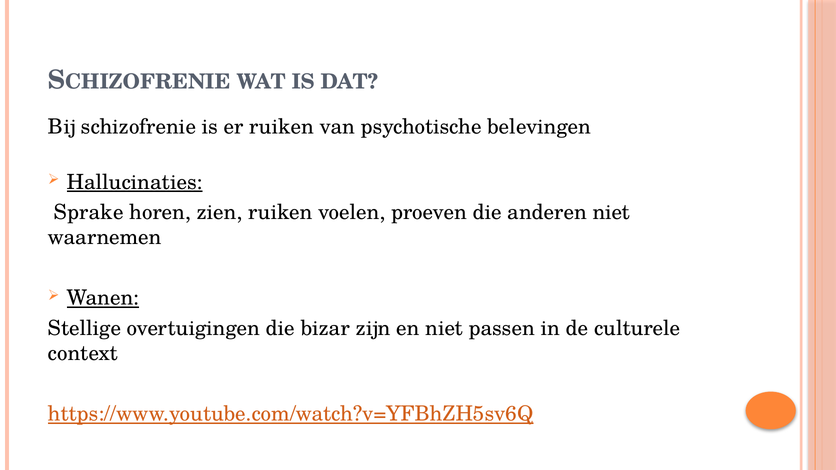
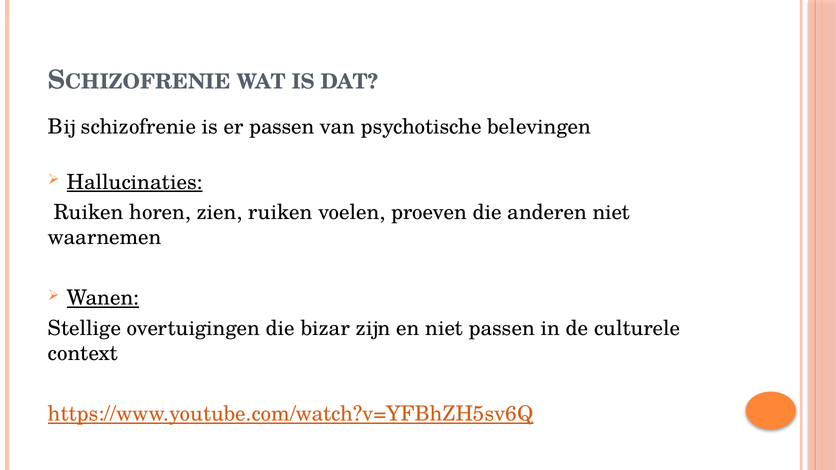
er ruiken: ruiken -> passen (282, 127)
Sprake: Sprake -> Ruiken (89, 213)
